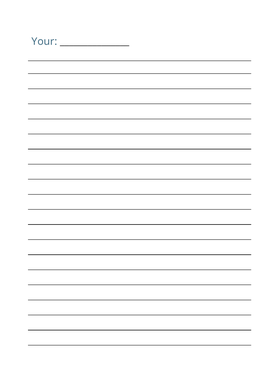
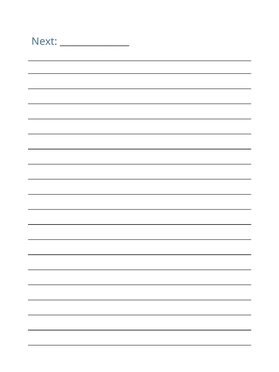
Your: Your -> Next (44, 42)
